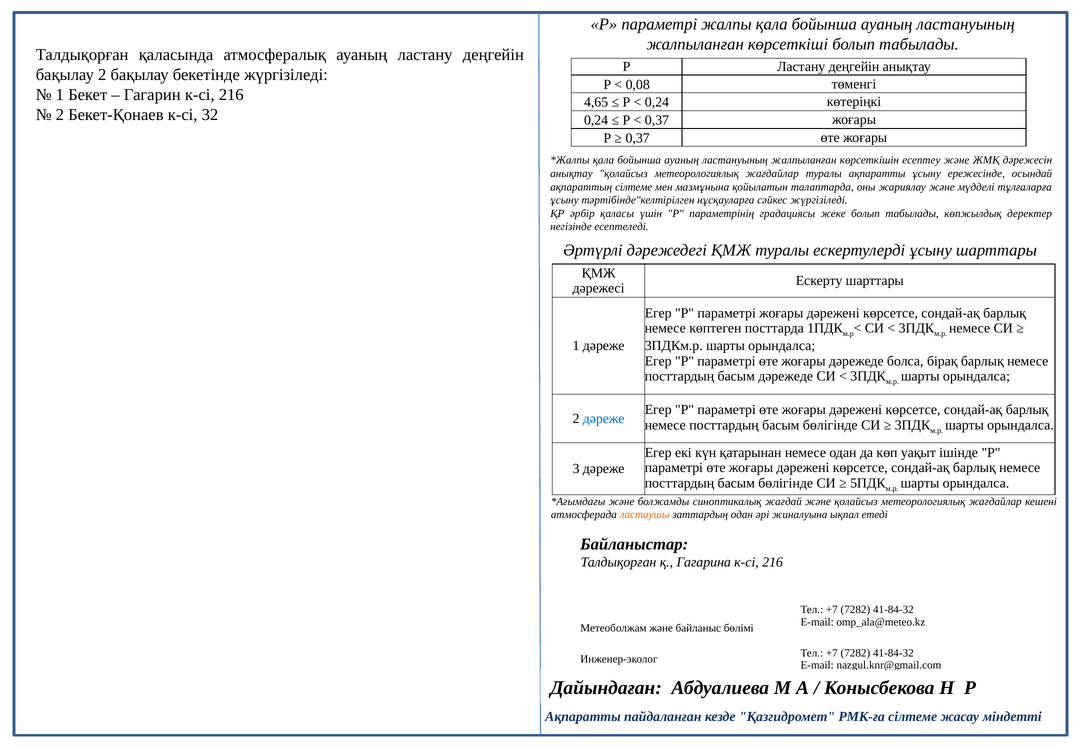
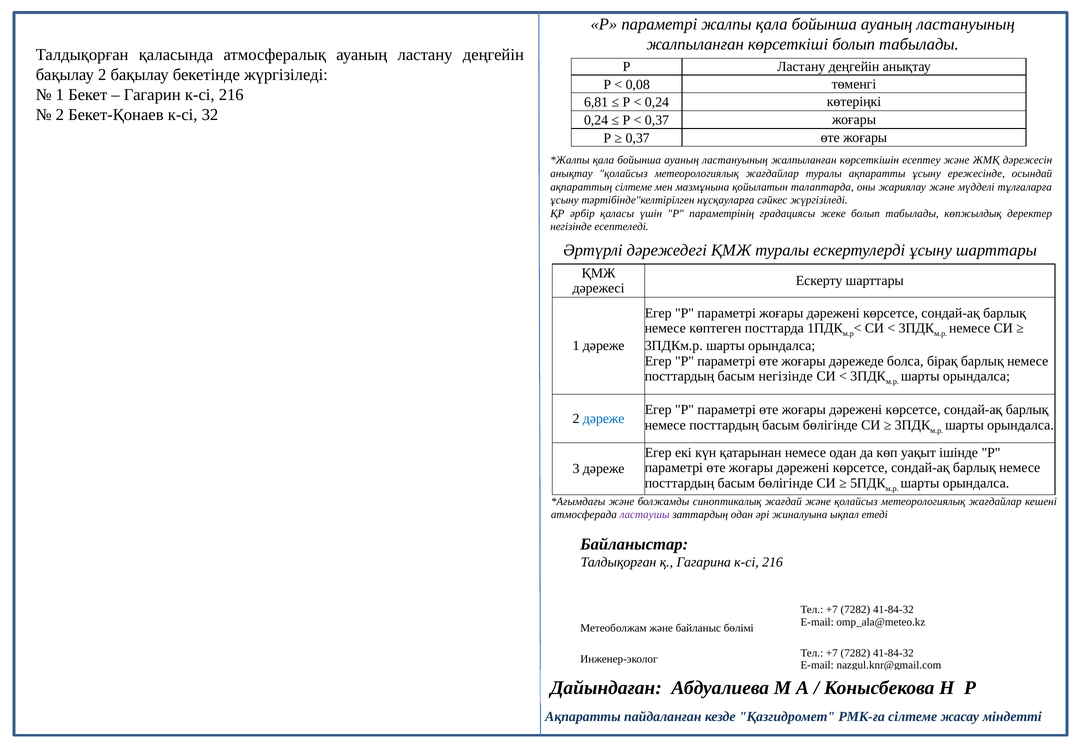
4,65: 4,65 -> 6,81 (596, 102)
басым дәрежеде: дәрежеде -> негізінде (786, 377)
ластаушы colour: orange -> purple (645, 515)
